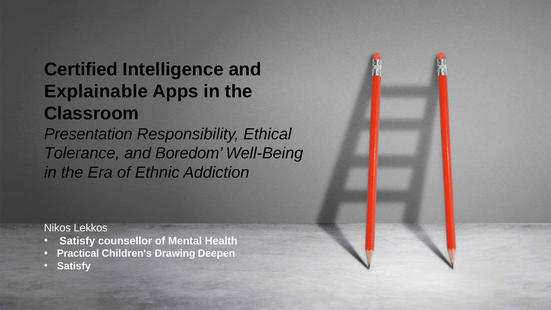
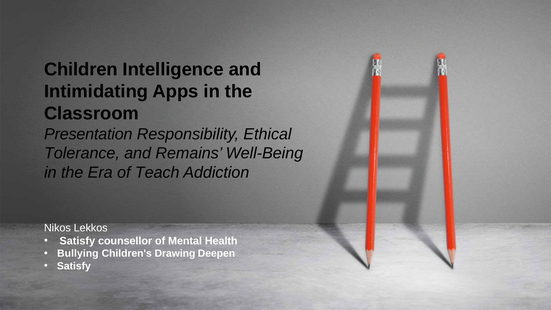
Certified: Certified -> Children (81, 69)
Explainable: Explainable -> Intimidating (96, 91)
Boredom: Boredom -> Remains (189, 153)
Ethnic: Ethnic -> Teach (157, 173)
Practical: Practical -> Bullying (78, 253)
